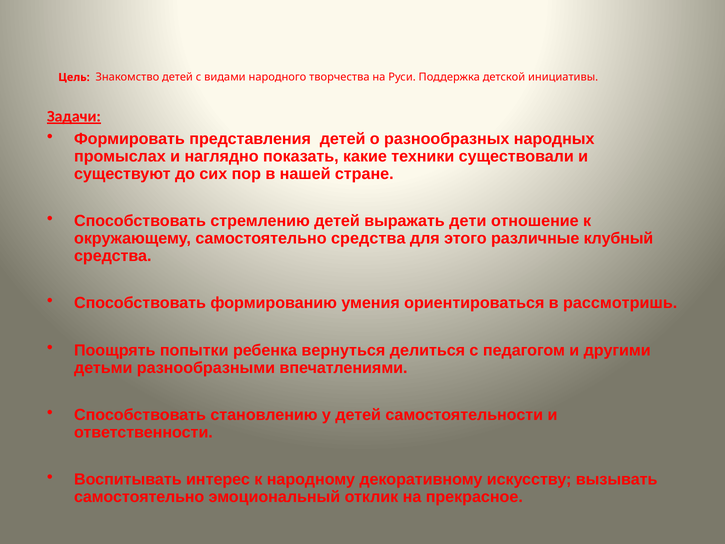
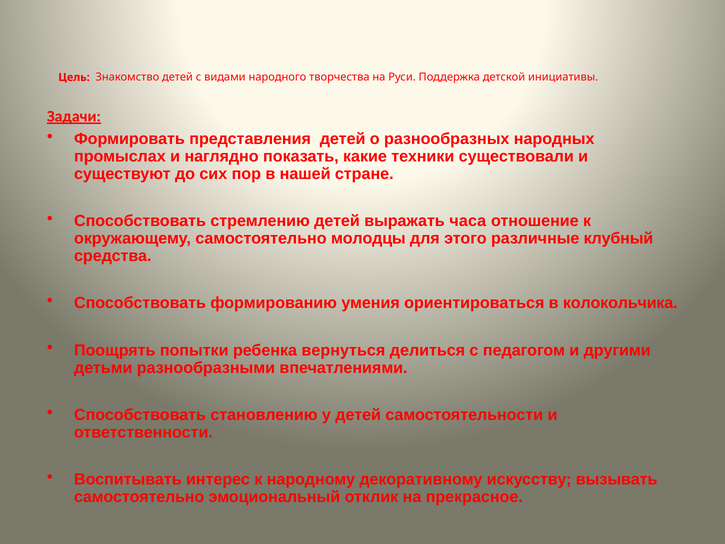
дети: дети -> часа (468, 221)
самостоятельно средства: средства -> молодцы (368, 238)
рассмотришь: рассмотришь -> колокольчика (620, 303)
